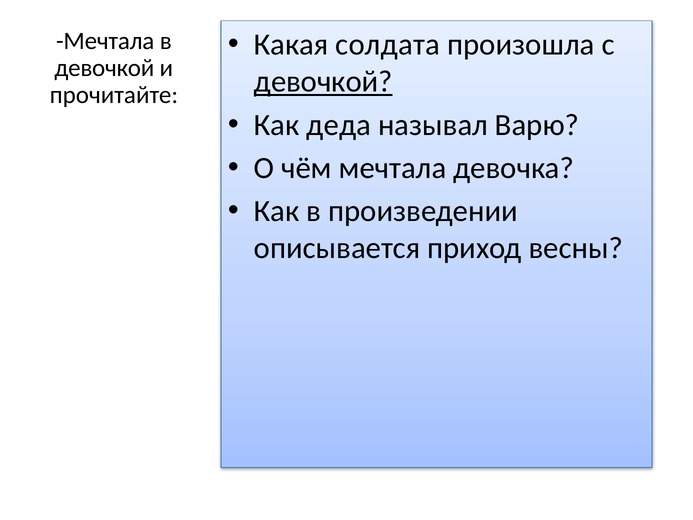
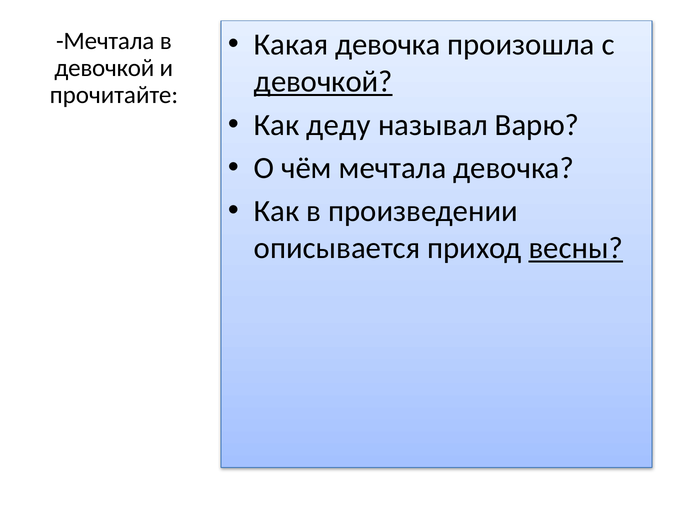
Какая солдата: солдата -> девочка (388, 45)
деда: деда -> деду (339, 125)
весны underline: none -> present (576, 248)
